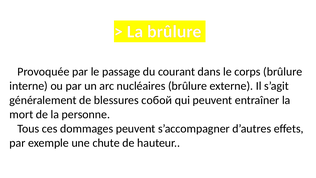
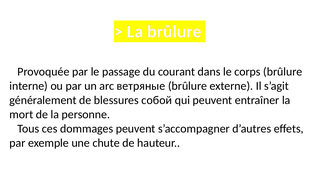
nucléaires: nucléaires -> ветряные (141, 86)
